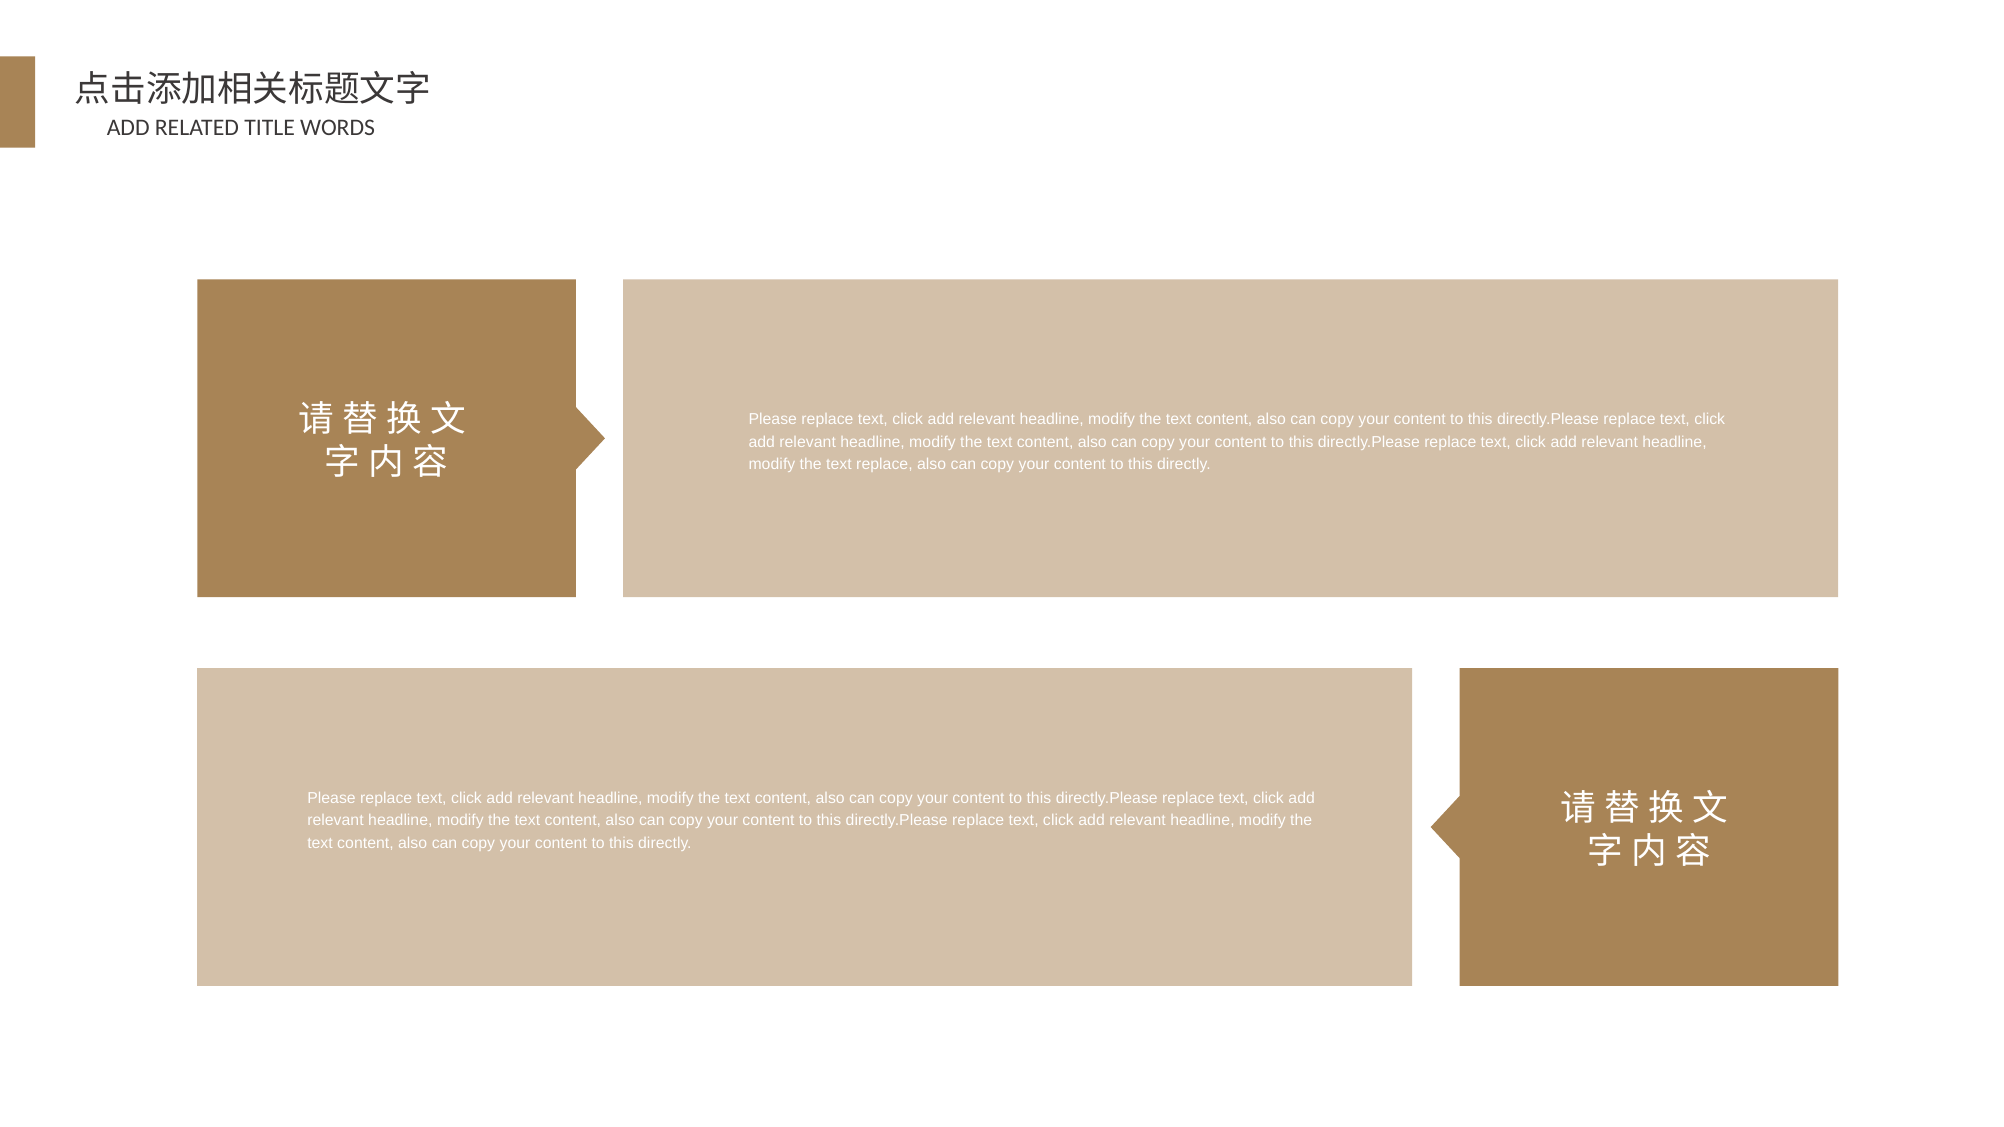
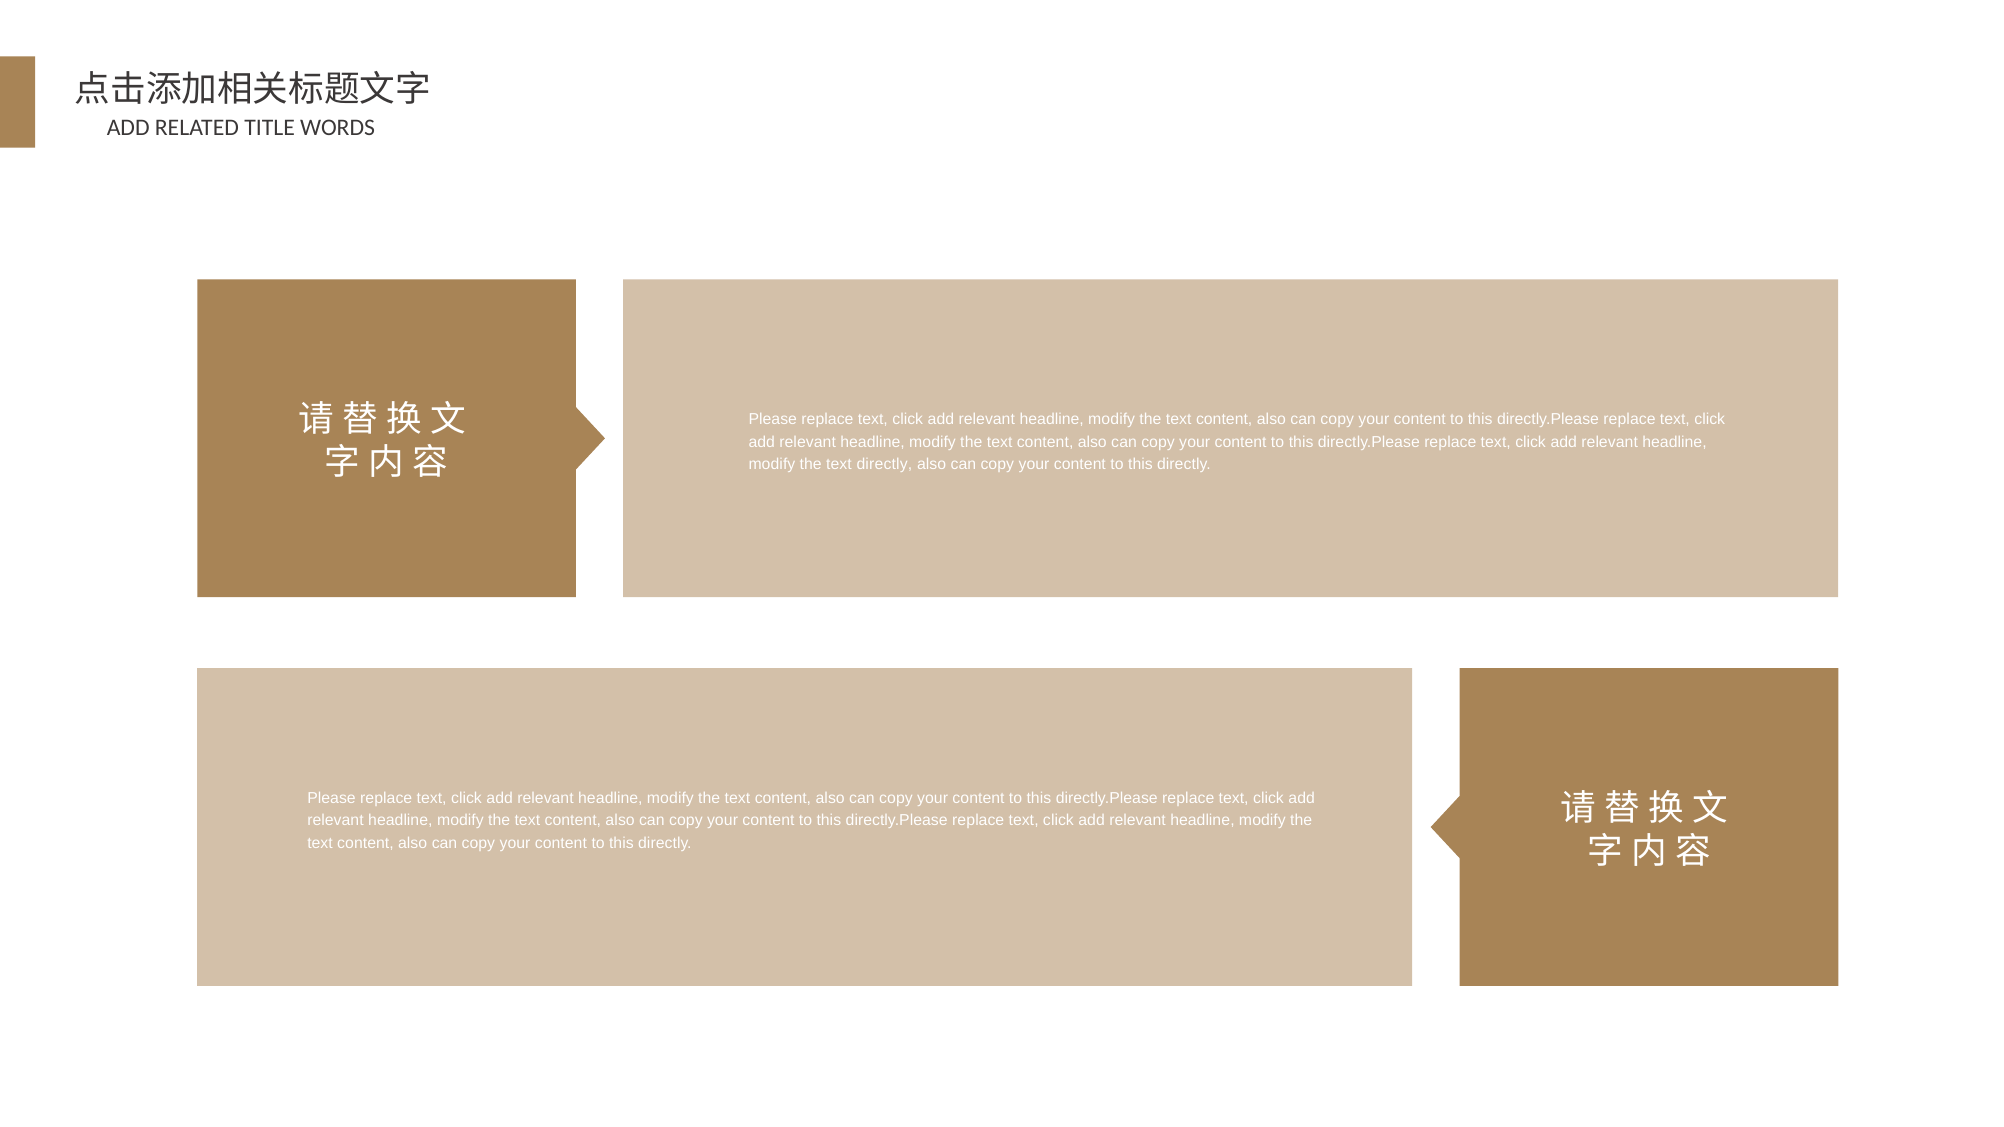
text replace: replace -> directly (884, 465)
